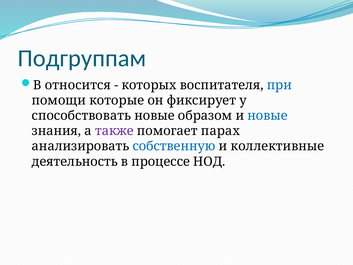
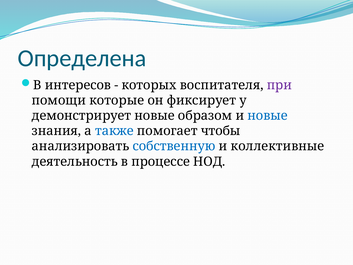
Подгруппам: Подгруппам -> Определена (82, 58)
относится: относится -> интересов (78, 85)
при colour: blue -> purple (279, 85)
способствовать: способствовать -> демонстрирует (81, 116)
также colour: purple -> blue (114, 131)
парах: парах -> чтобы (221, 131)
